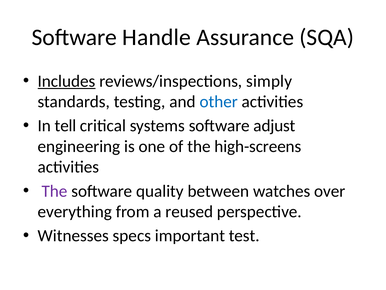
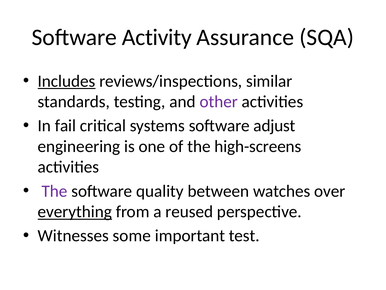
Handle: Handle -> Activity (157, 37)
simply: simply -> similar (269, 81)
other colour: blue -> purple (219, 102)
tell: tell -> fail (65, 126)
everything underline: none -> present (75, 211)
specs: specs -> some (132, 235)
